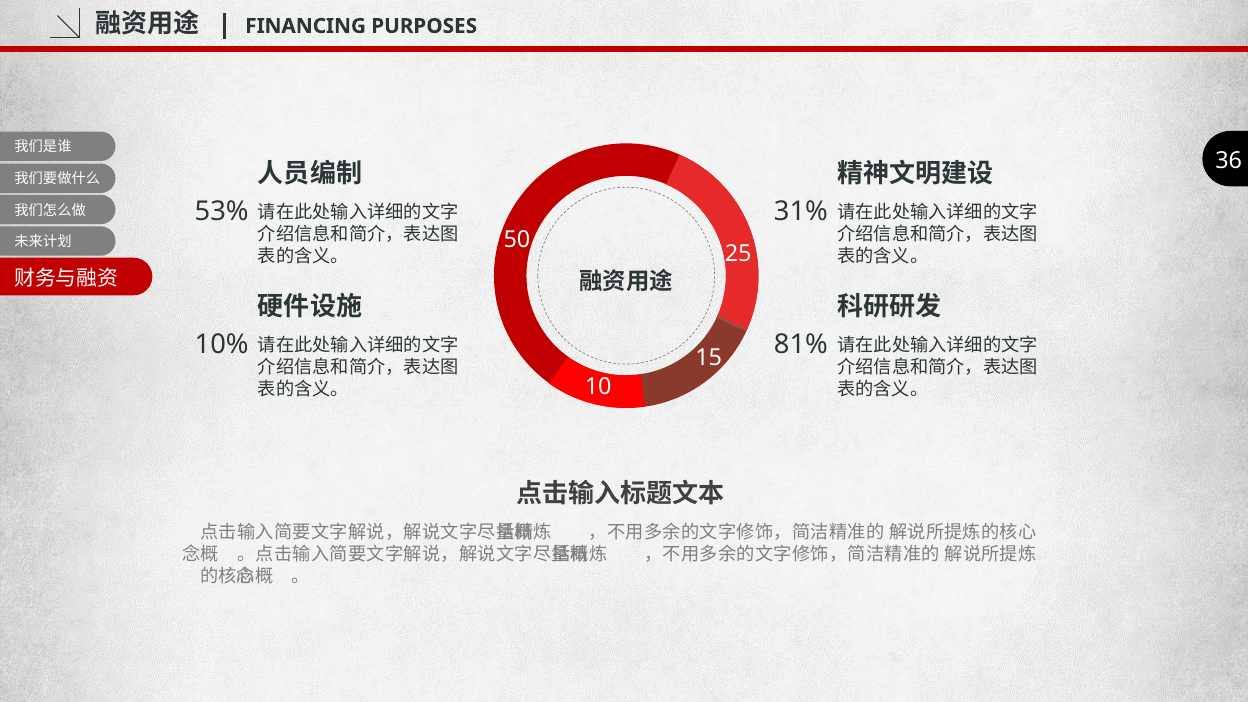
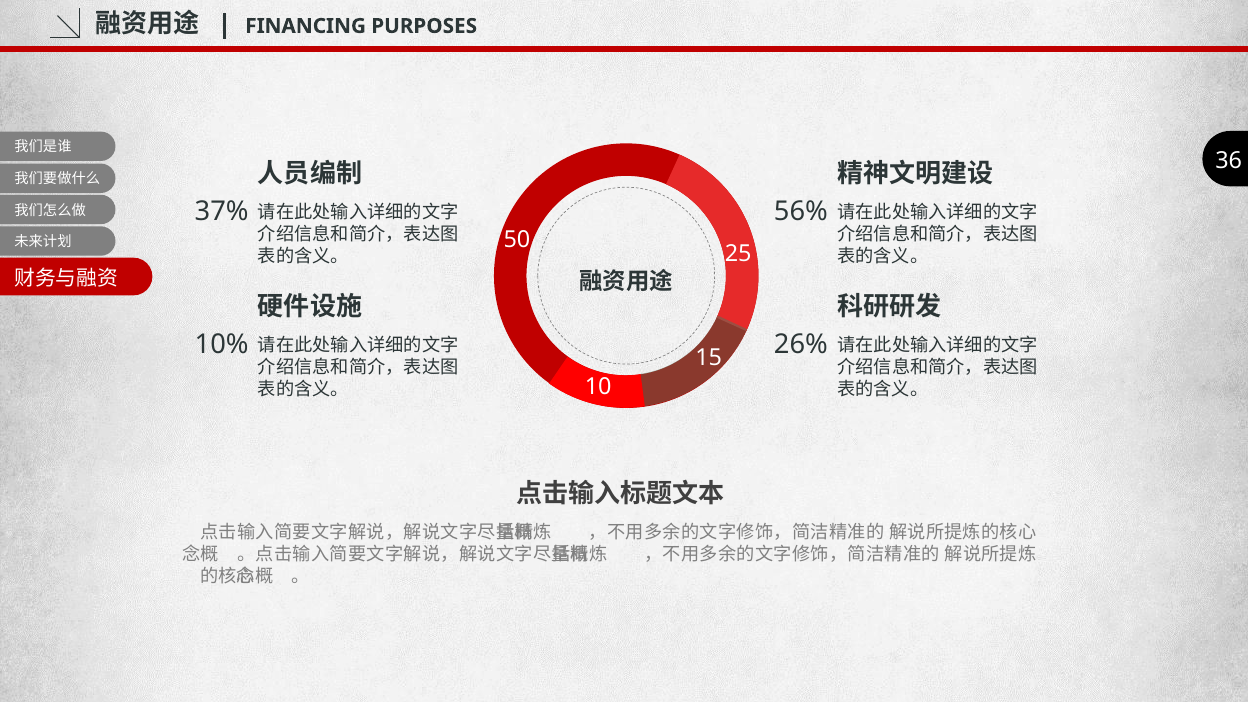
53%: 53% -> 37% (222, 211)
31%: 31% -> 56% (801, 211)
81%: 81% -> 26% (801, 345)
